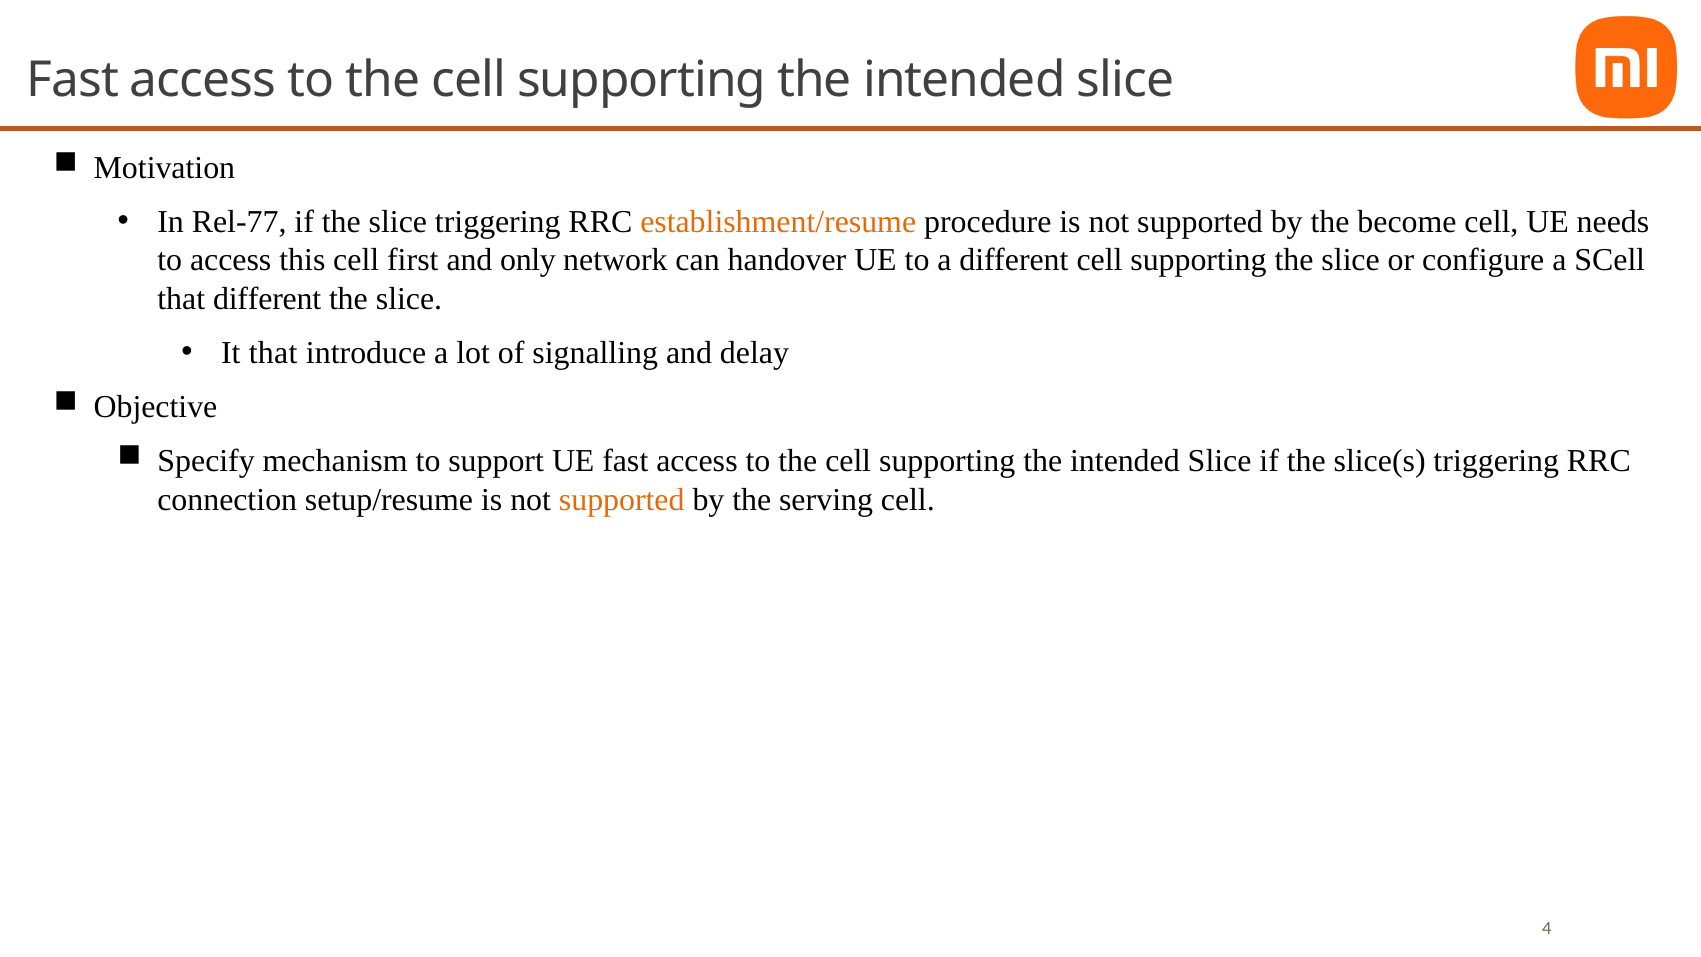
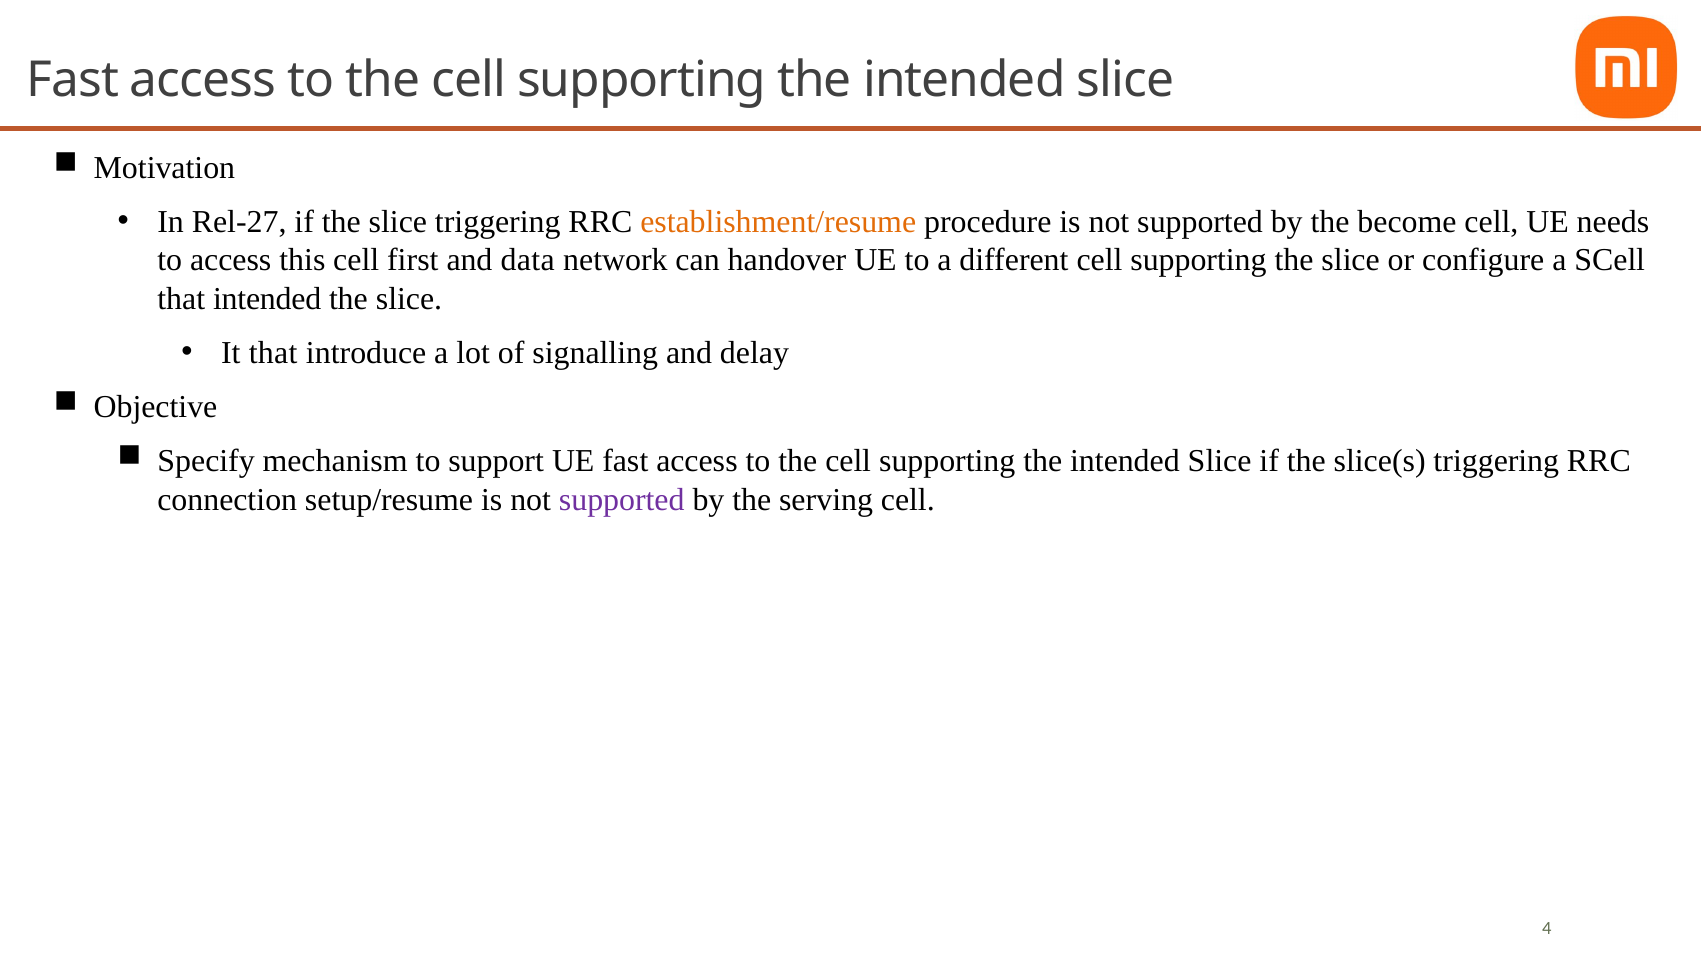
Rel-77: Rel-77 -> Rel-27 (239, 222)
only: only -> data (528, 260)
that different: different -> intended (267, 299)
supported colour: orange -> purple (622, 500)
